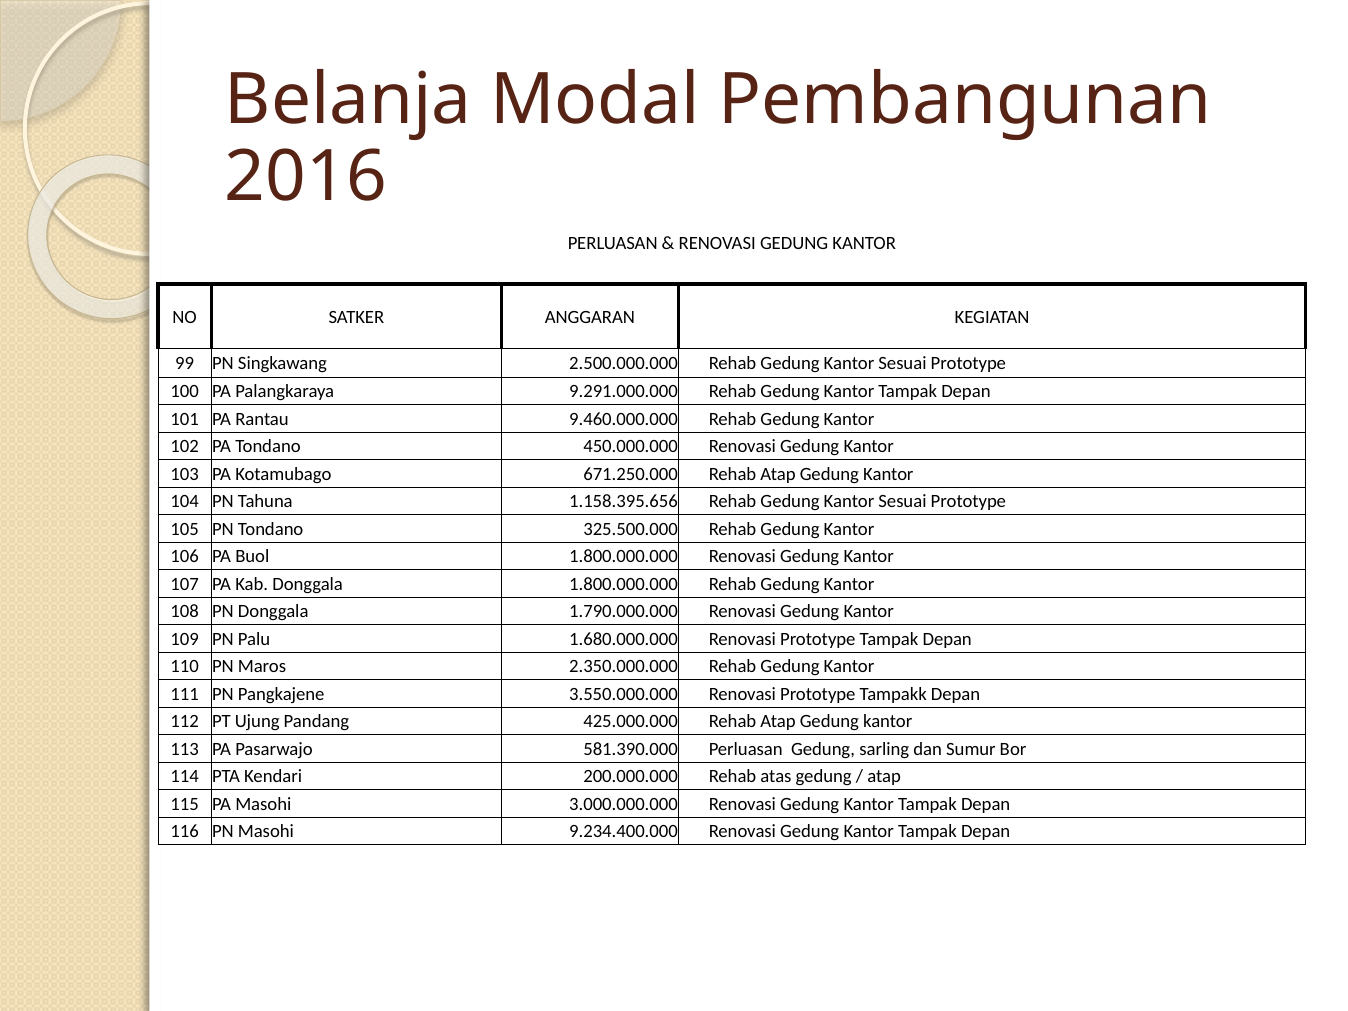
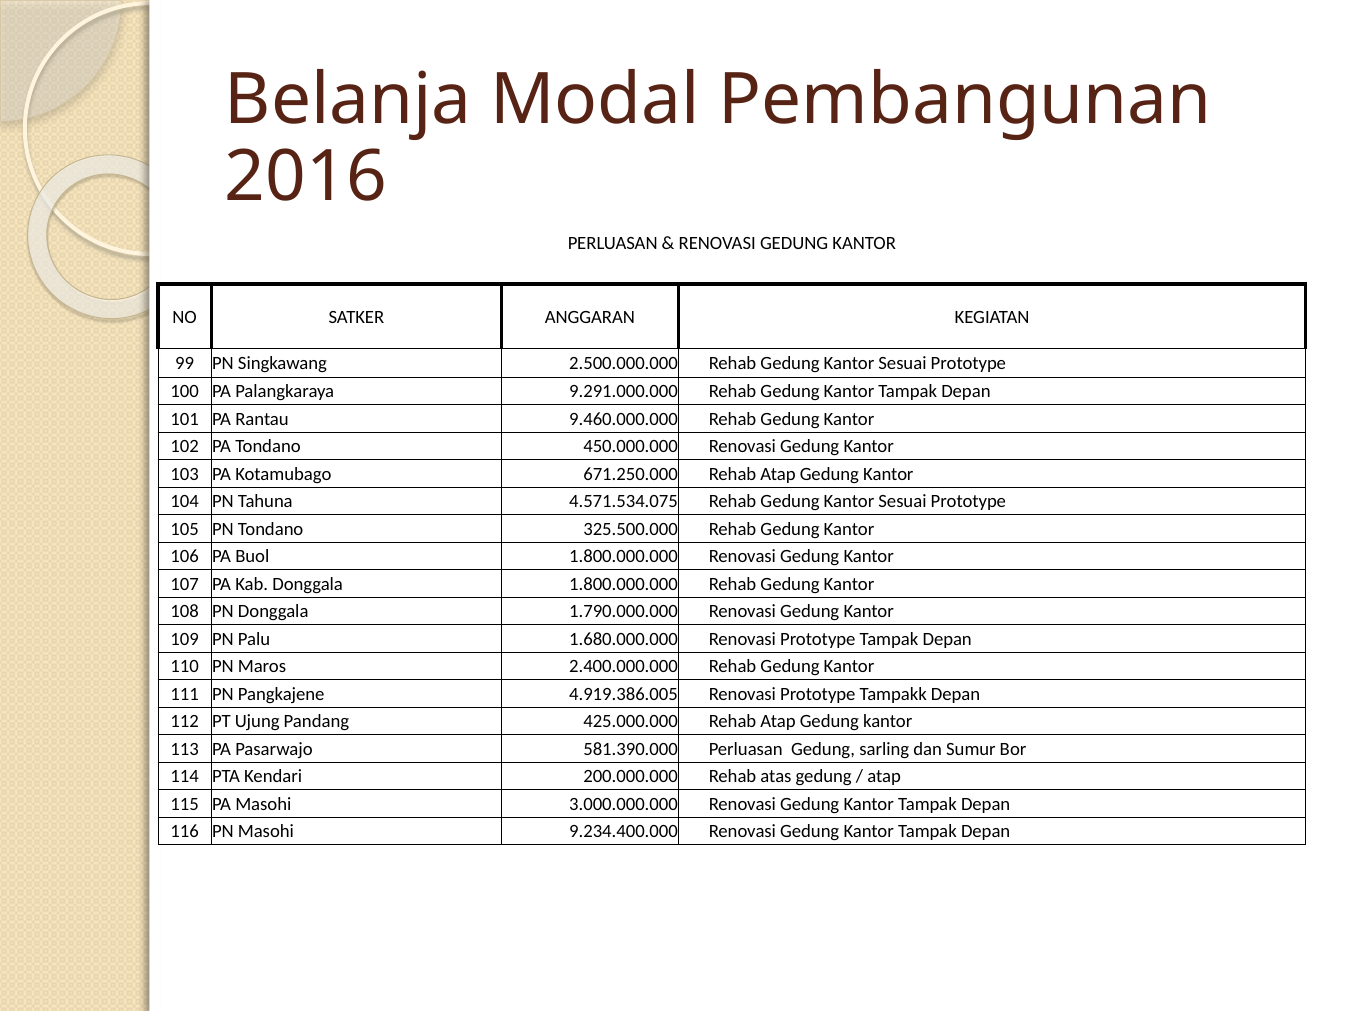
1.158.395.656: 1.158.395.656 -> 4.571.534.075 (623, 502)
2.350.000.000: 2.350.000.000 -> 2.400.000.000 (623, 667)
3.550.000.000: 3.550.000.000 -> 4.919.386.005 (623, 694)
